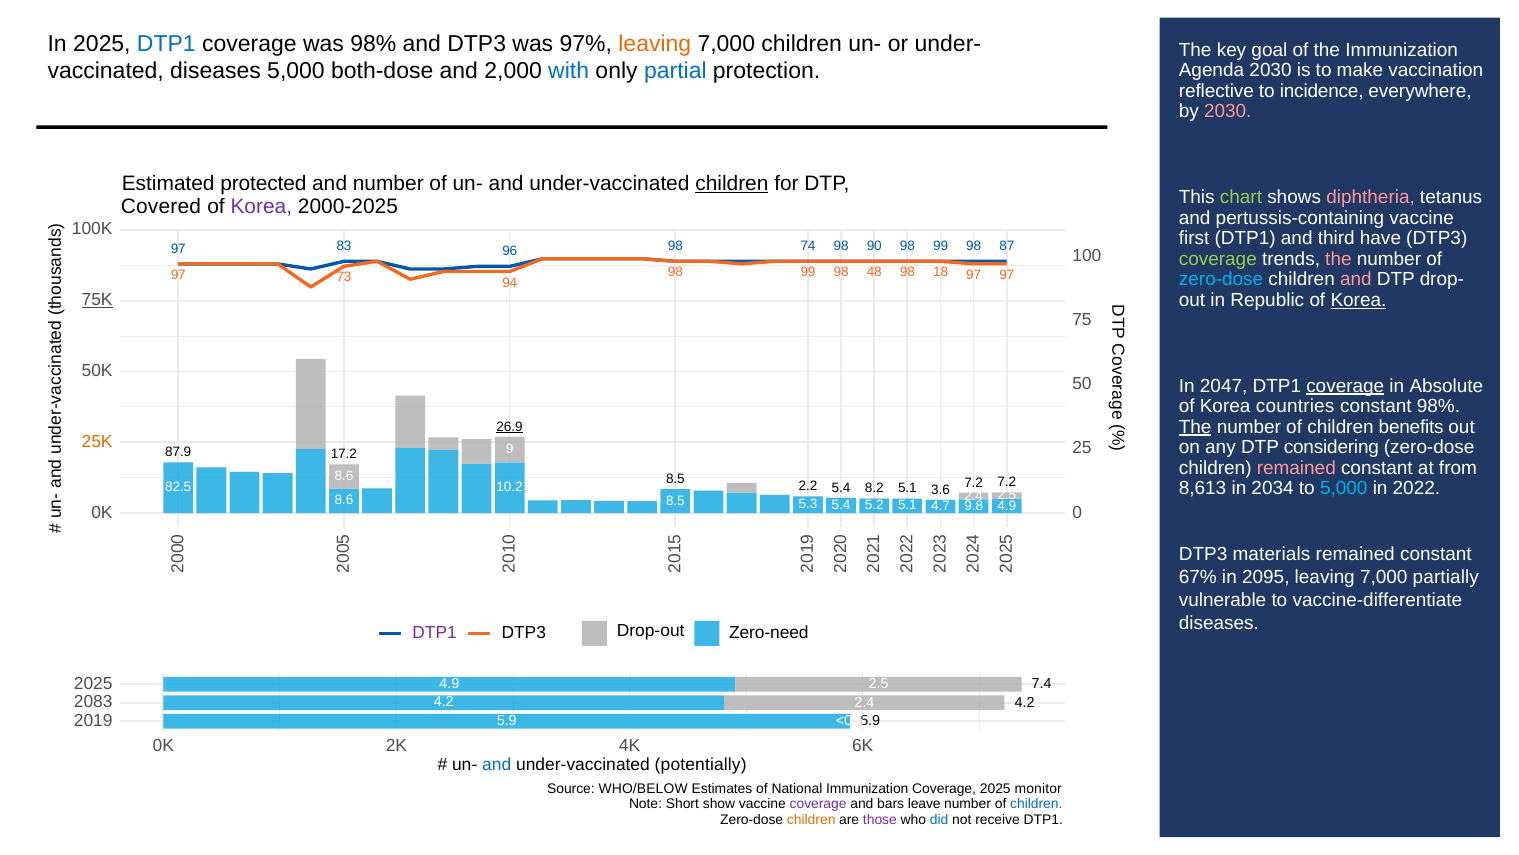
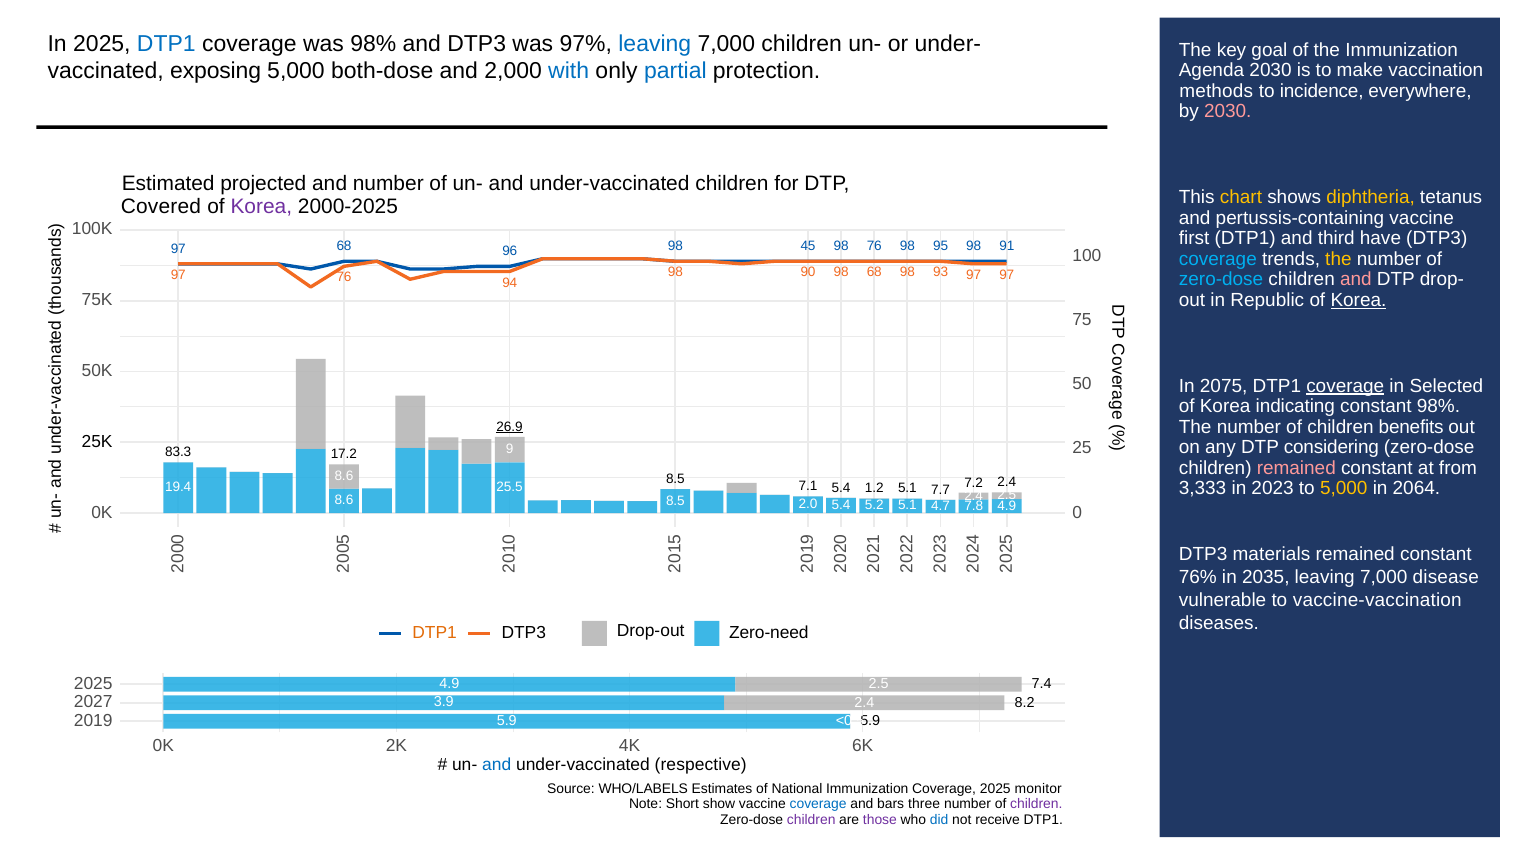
leaving colour: orange -> blue (655, 44)
diseases: diseases -> exposing (216, 71)
reflective: reflective -> methods (1216, 91)
protected: protected -> projected (263, 184)
children underline: present -> none (732, 184)
chart colour: light green -> yellow (1241, 197)
diphtheria colour: pink -> yellow (1371, 197)
97 83: 83 -> 68 (344, 246)
74: 74 -> 45 (808, 246)
98 90: 90 -> 76 (874, 246)
99: 99 -> 95 (941, 246)
87: 87 -> 91 (1007, 246)
coverage colour: light green -> light blue (1218, 259)
the colour: pink -> yellow (1338, 259)
99: 99 -> 90 (808, 272)
98 48: 48 -> 68 (874, 272)
18: 18 -> 93 (941, 272)
97 73: 73 -> 76 (344, 277)
75K underline: present -> none (97, 300)
2047: 2047 -> 2075 (1224, 386)
Absolute: Absolute -> Selected (1446, 386)
countries: countries -> indicating (1295, 406)
The underline: present -> none (1195, 427)
25K colour: orange -> black (97, 441)
87.9: 87.9 -> 83.3 (178, 452)
7.2 7.2: 7.2 -> 2.4 (1007, 482)
8,613: 8,613 -> 3,333 (1203, 488)
2034: 2034 -> 2023 (1273, 488)
5,000 colour: light blue -> yellow (1344, 488)
2022: 2022 -> 2064 (1416, 488)
2.2: 2.2 -> 7.1 (808, 486)
8.2: 8.2 -> 1.2 (874, 488)
3.6: 3.6 -> 7.7 (941, 489)
10.2: 10.2 -> 25.5 (510, 487)
82.5: 82.5 -> 19.4 (178, 487)
5.3: 5.3 -> 2.0 (808, 504)
9.8: 9.8 -> 7.8 (974, 505)
67%: 67% -> 76% (1198, 577)
2095: 2095 -> 2035 (1266, 577)
partially: partially -> disease (1446, 577)
vaccine-differentiate: vaccine-differentiate -> vaccine-vaccination (1377, 600)
DTP1 colour: purple -> orange (435, 632)
2083: 2083 -> 2027 (93, 702)
4.2: 4.2 -> 3.9 (444, 702)
4.2: 4.2 -> 8.2 (1025, 702)
potentially: potentially -> respective (701, 764)
WHO/BELOW: WHO/BELOW -> WHO/LABELS (643, 788)
coverage colour: purple -> blue (818, 803)
leave: leave -> three (924, 803)
children colour: blue -> purple (1036, 803)
children colour: orange -> purple (811, 820)
